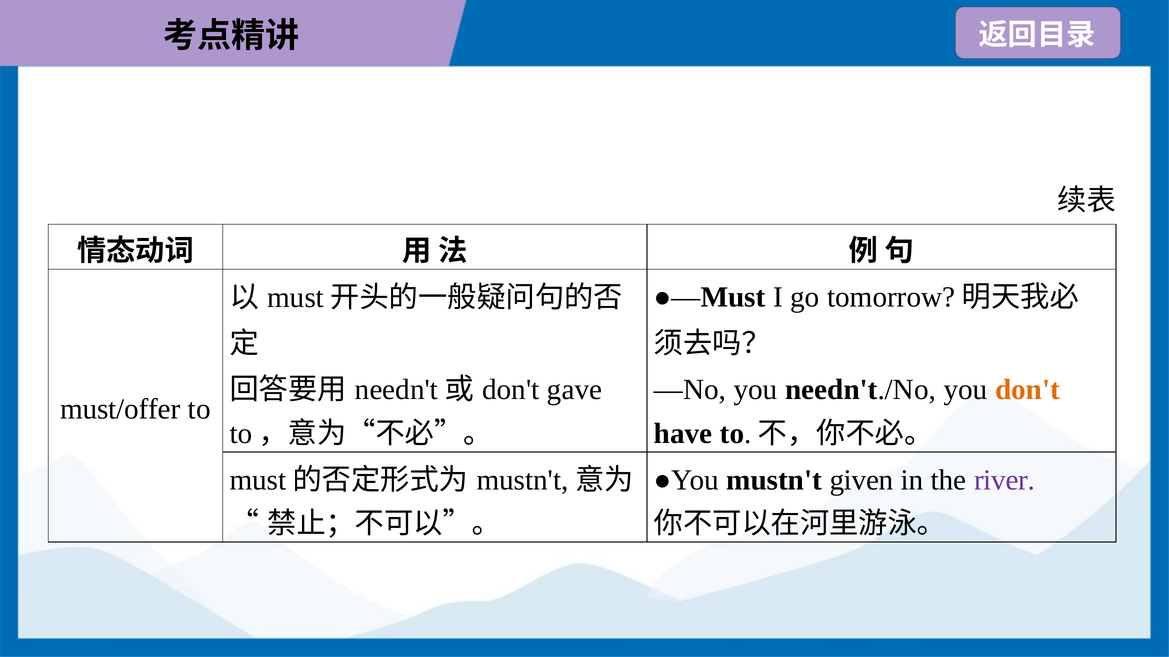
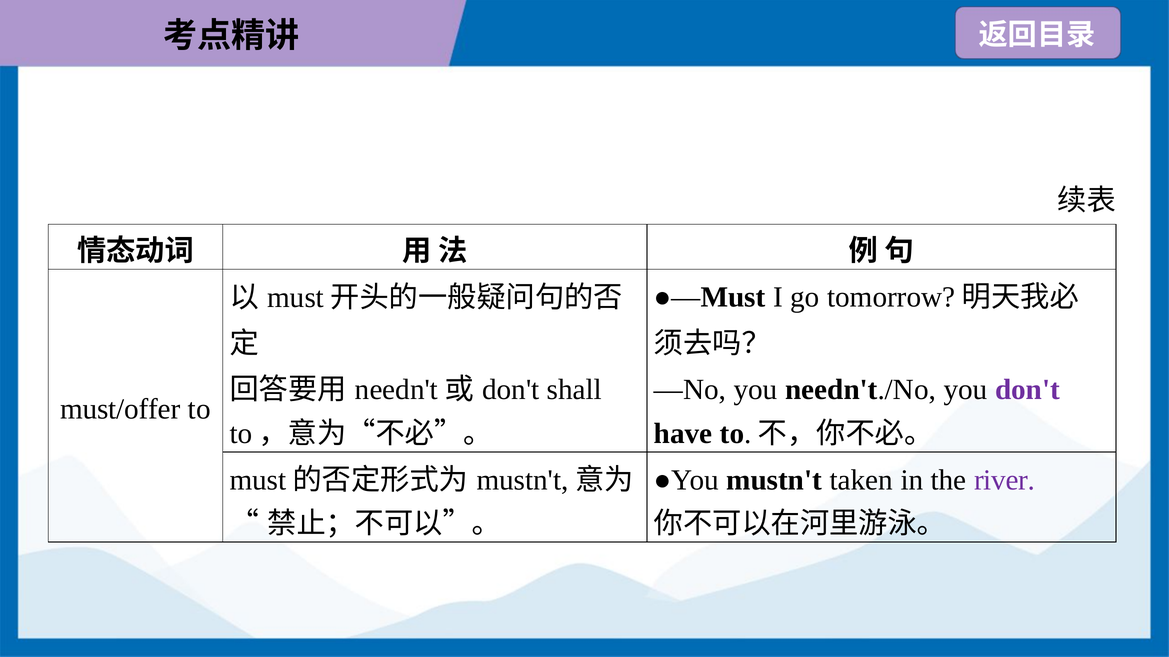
don't colour: orange -> purple (1028, 390)
gave: gave -> shall (575, 390)
given: given -> taken (861, 480)
